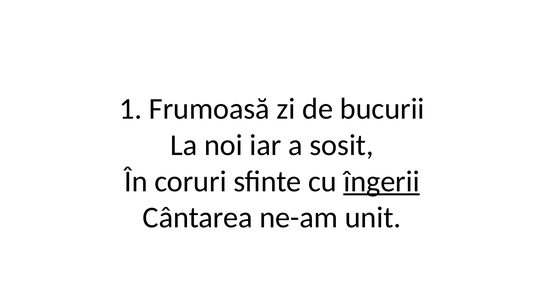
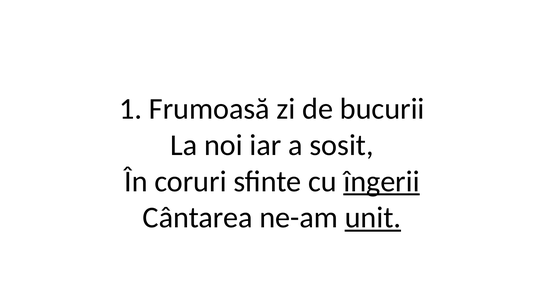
unit underline: none -> present (373, 218)
